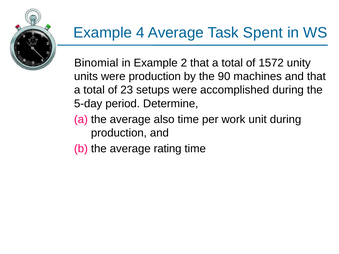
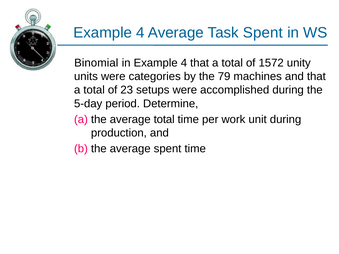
in Example 2: 2 -> 4 (184, 63)
were production: production -> categories (155, 77)
90: 90 -> 79 (224, 77)
average also: also -> total (164, 119)
average rating: rating -> spent (168, 149)
